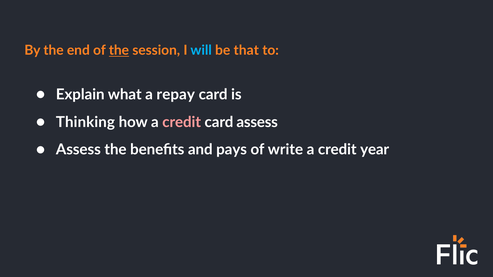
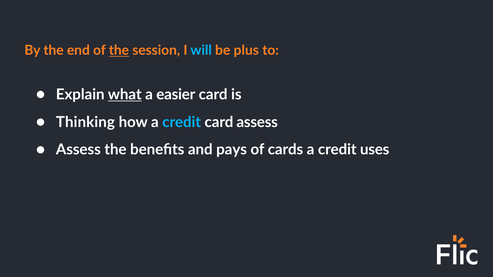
that: that -> plus (246, 50)
what underline: none -> present (125, 95)
repay: repay -> easier (176, 95)
credit colour: pink -> light blue (182, 122)
write: write -> cards (285, 150)
year: year -> uses (375, 150)
